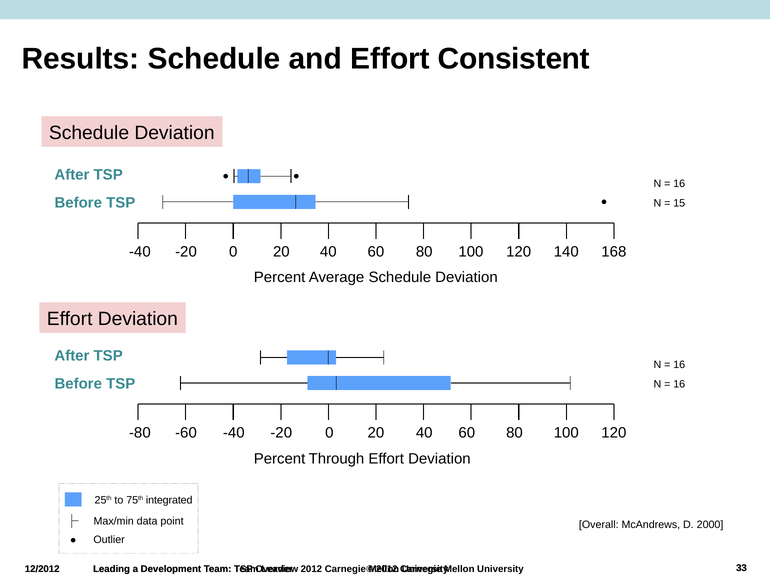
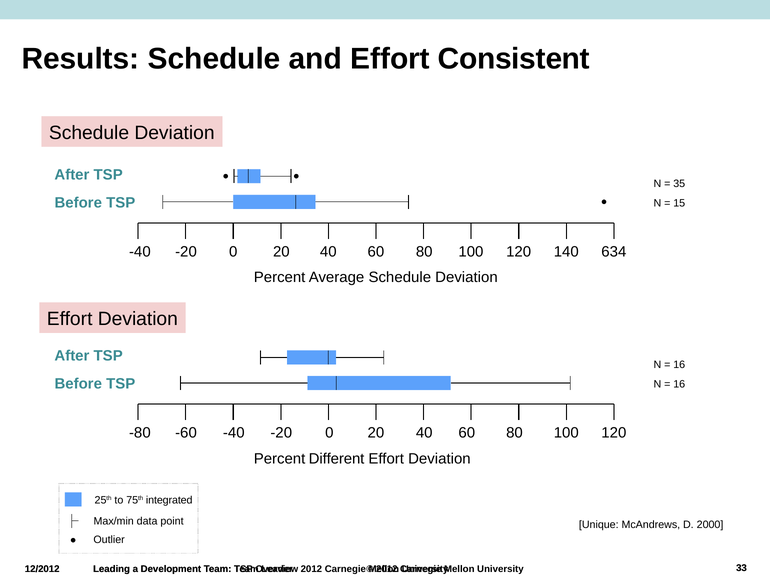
16: 16 -> 35 (679, 184)
168: 168 -> 634 (614, 252)
Through: Through -> Different (337, 459)
Overall: Overall -> Unique (599, 525)
